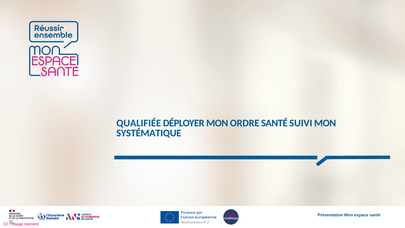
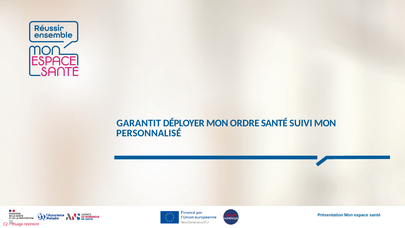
QUALIFIÉE: QUALIFIÉE -> GARANTIT (139, 123)
SYSTÉMATIQUE: SYSTÉMATIQUE -> PERSONNALISÉ (149, 133)
